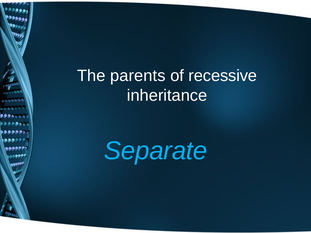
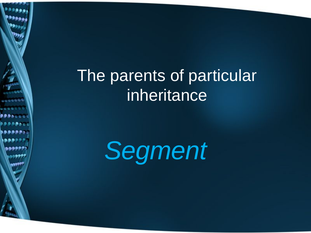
recessive: recessive -> particular (223, 76)
Separate: Separate -> Segment (156, 151)
